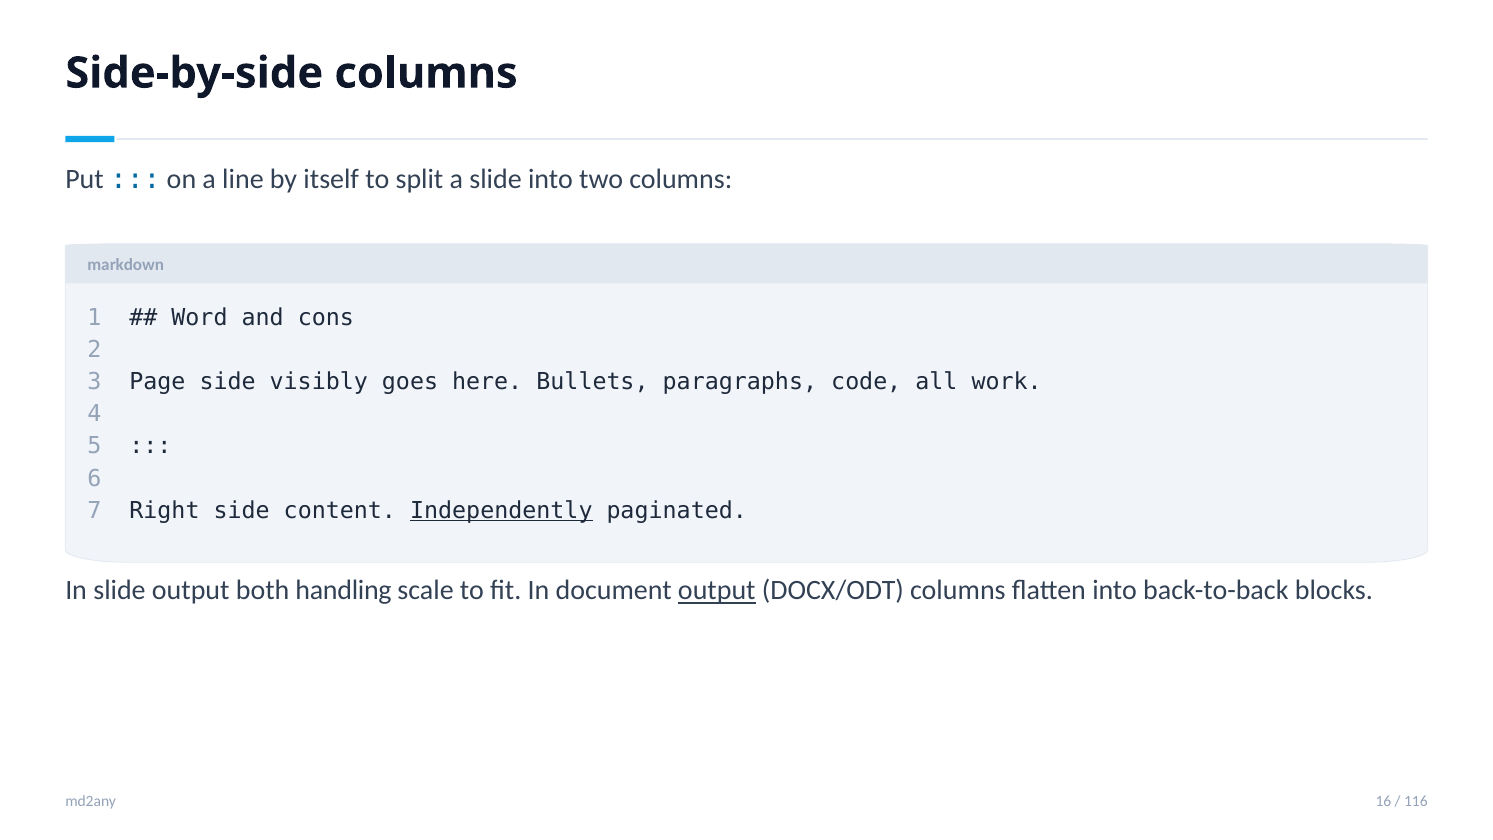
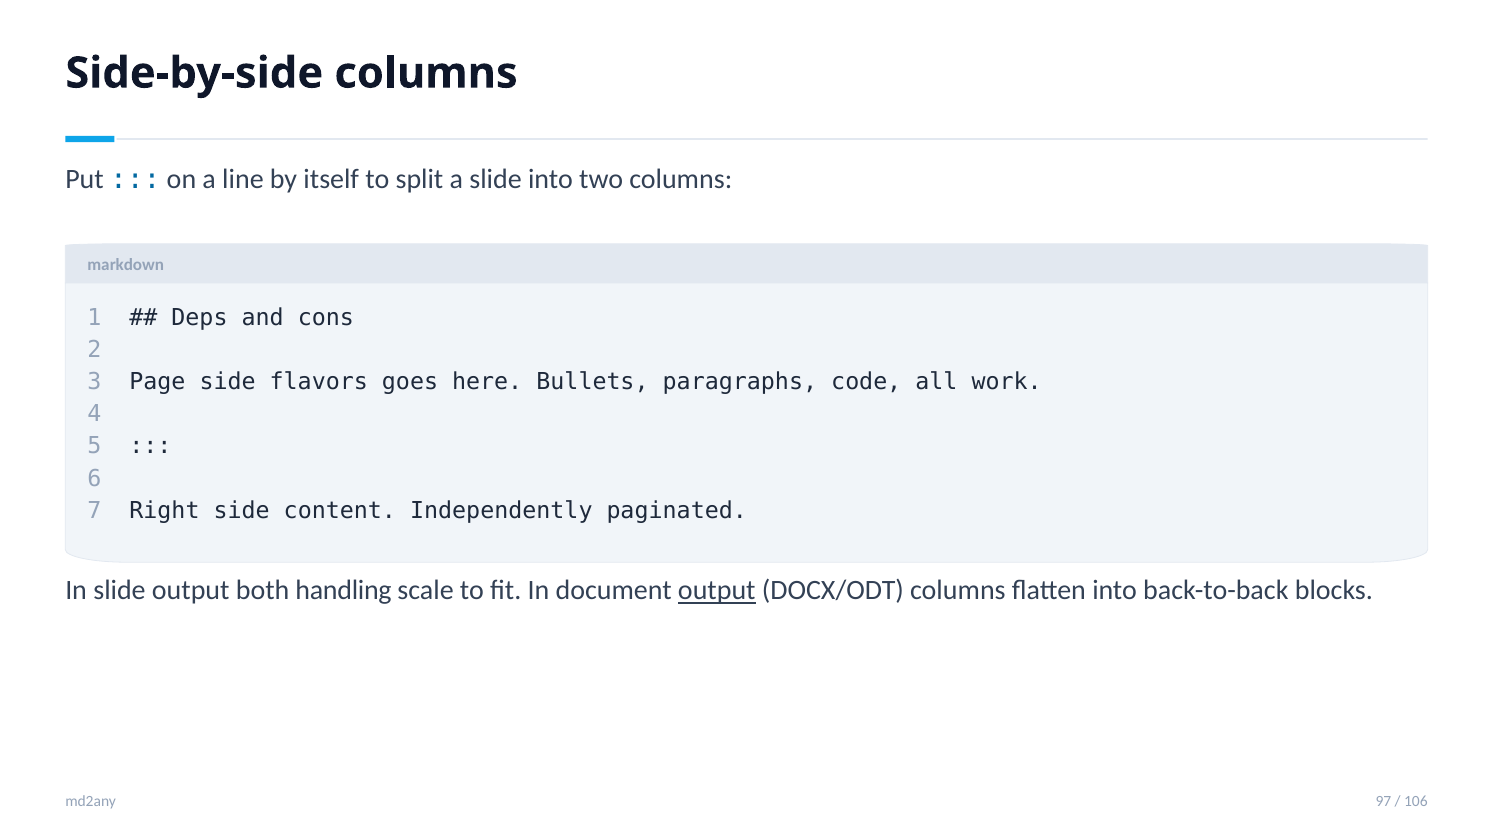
Word: Word -> Deps (199, 317)
visibly: visibly -> flavors (319, 382)
Independently underline: present -> none (501, 510)
16: 16 -> 97 (1383, 801)
116: 116 -> 106 (1416, 801)
